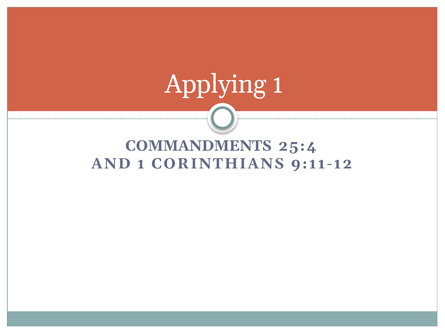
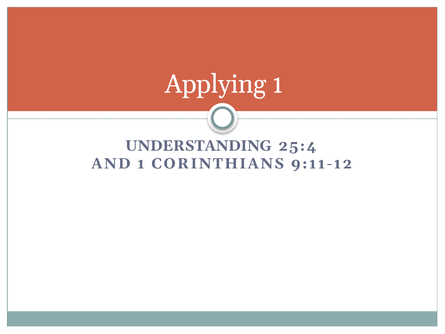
COMMANDMENTS: COMMANDMENTS -> UNDERSTANDING (198, 146)
